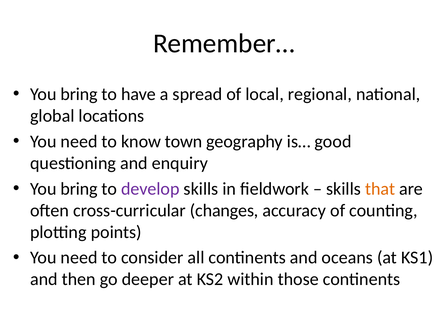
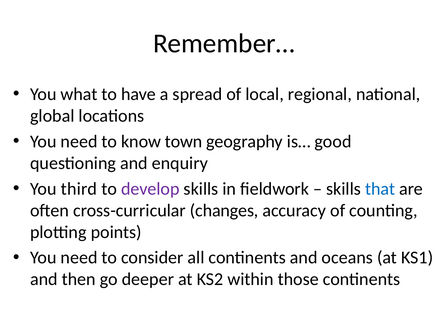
bring: bring -> what (79, 94)
bring: bring -> third (79, 189)
that colour: orange -> blue (380, 189)
